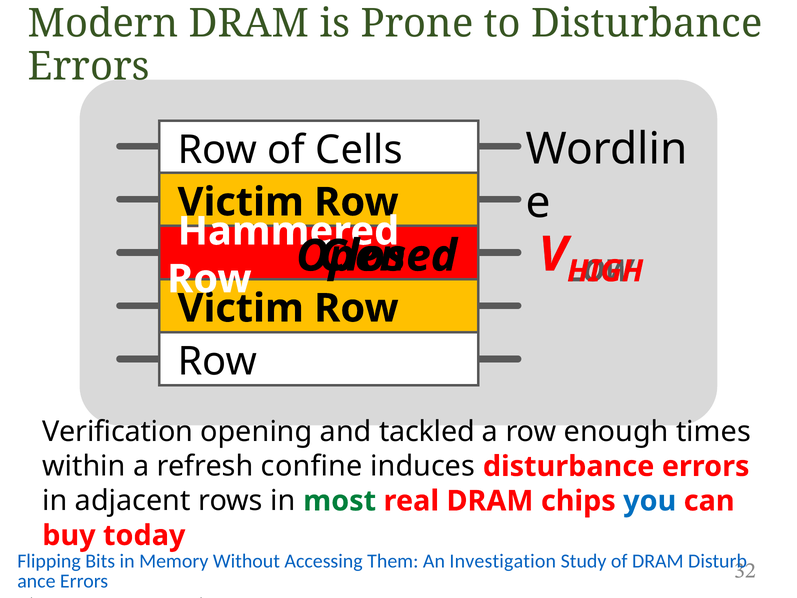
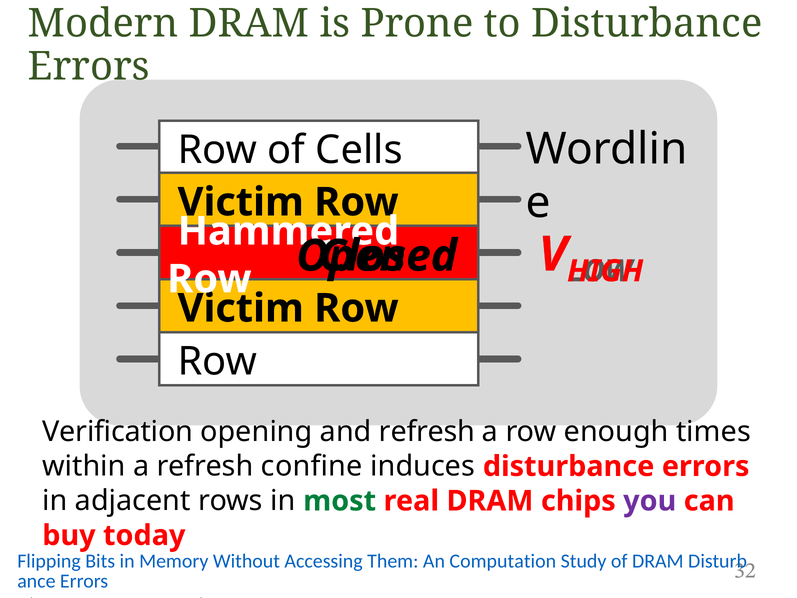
and tackled: tackled -> refresh (427, 432)
you colour: blue -> purple (650, 501)
Investigation: Investigation -> Computation (503, 561)
